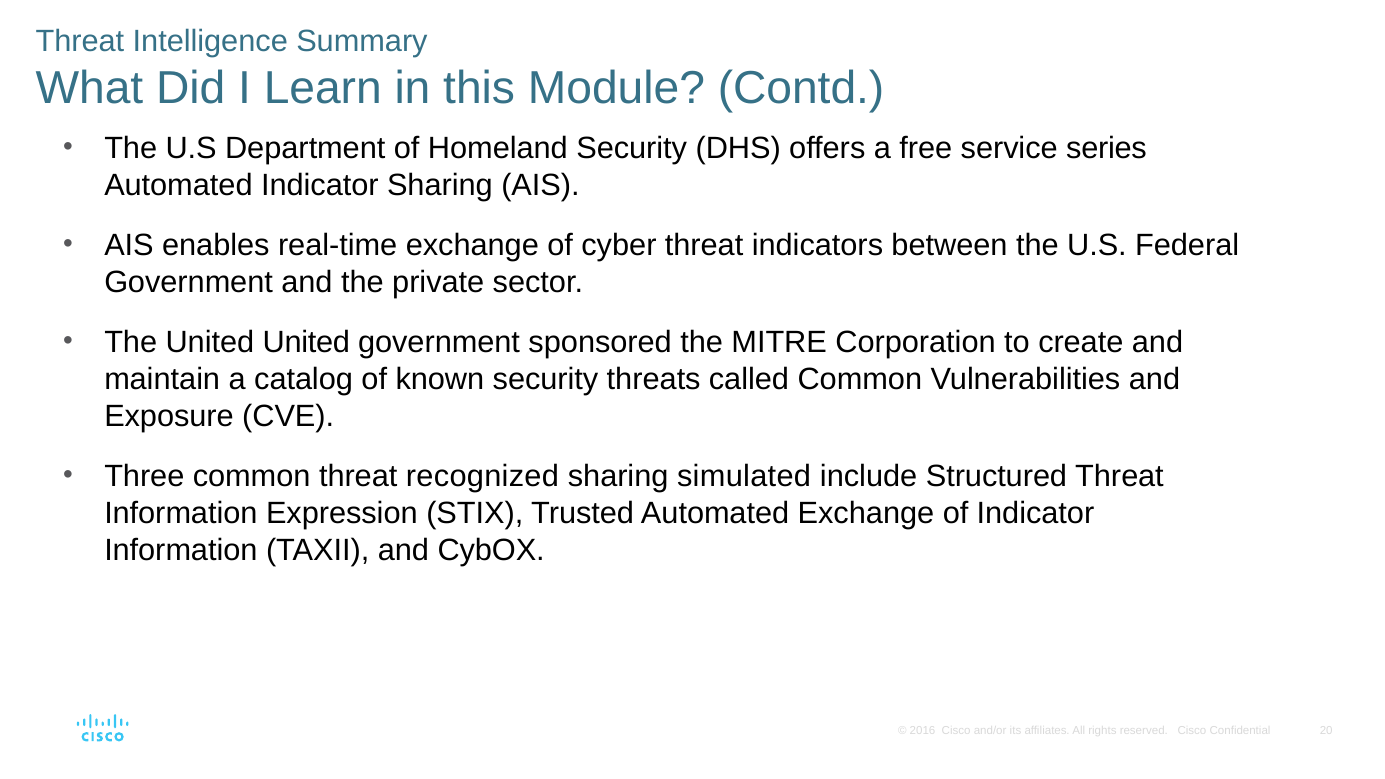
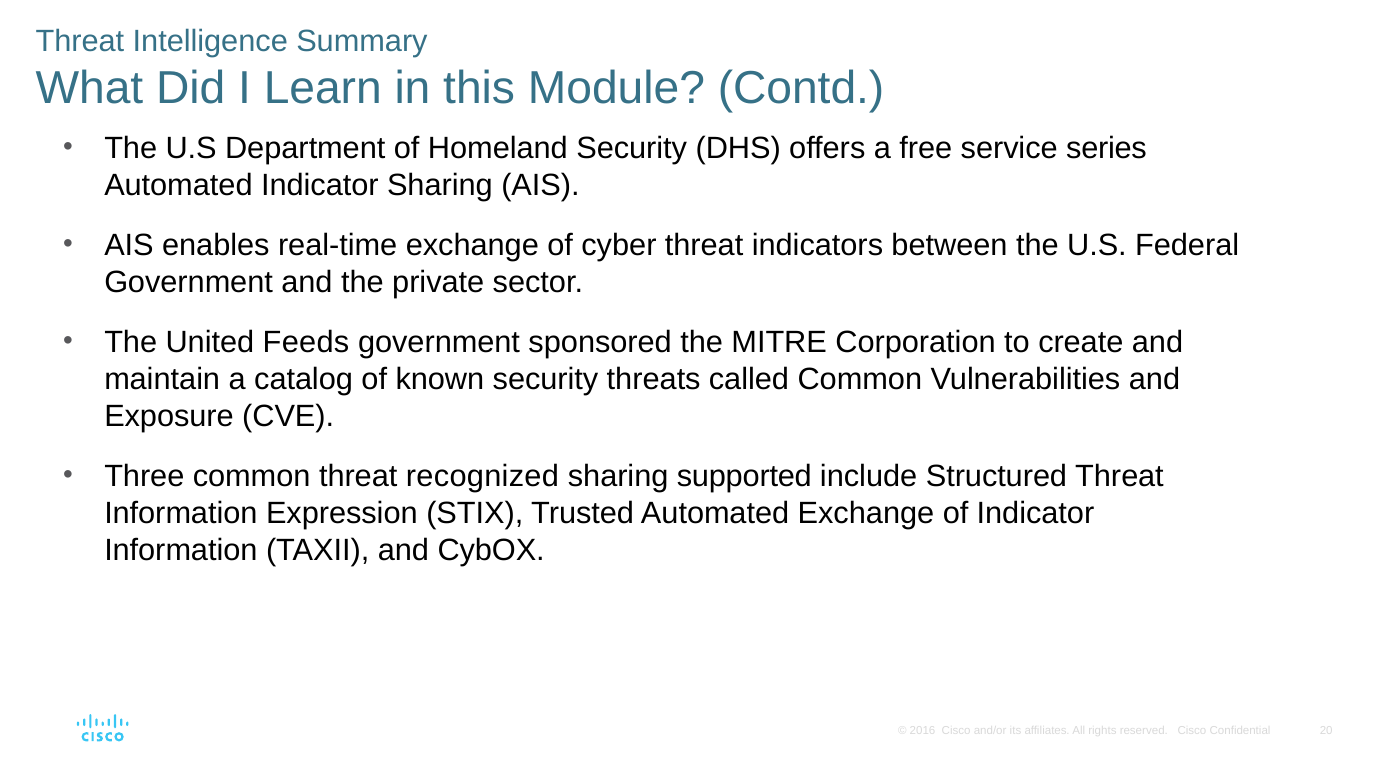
United United: United -> Feeds (306, 342)
simulated: simulated -> supported (744, 476)
